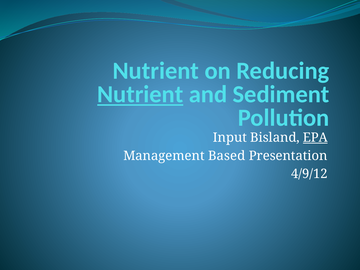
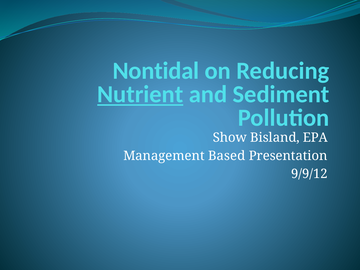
Nutrient: Nutrient -> Nontidal (156, 71)
Input: Input -> Show (230, 138)
EPA underline: present -> none (315, 138)
4/9/12: 4/9/12 -> 9/9/12 (309, 174)
